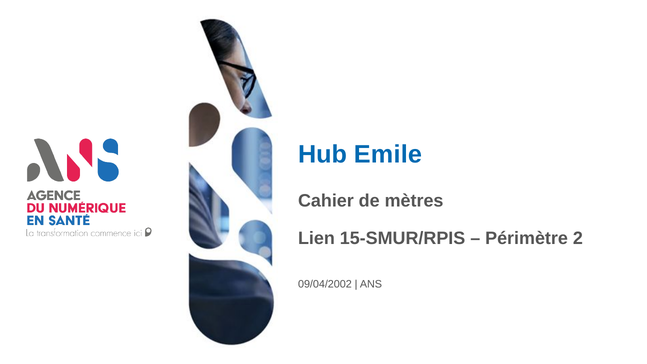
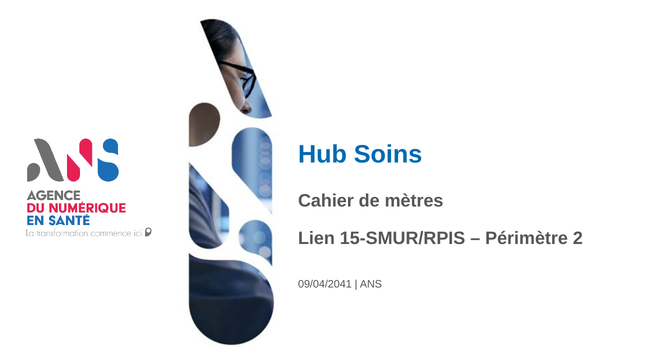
Emile: Emile -> Soins (388, 154)
09/04/2002: 09/04/2002 -> 09/04/2041 (325, 284)
